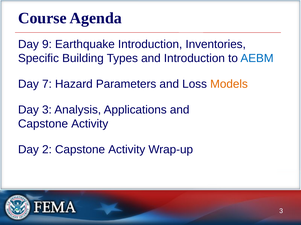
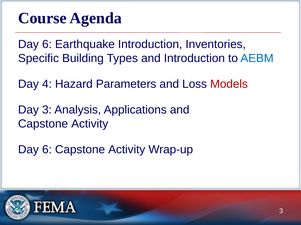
9: 9 -> 6 (47, 45)
7: 7 -> 4 (47, 84)
Models colour: orange -> red (229, 84)
2: 2 -> 6 (47, 150)
